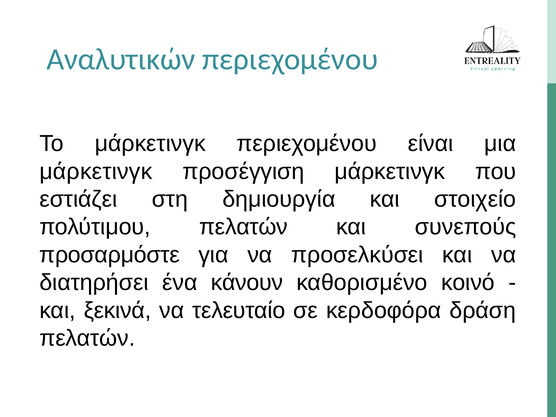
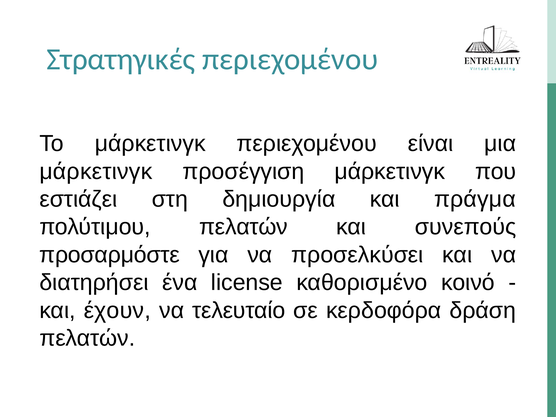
Αναλυτικών: Αναλυτικών -> Στρατηγικές (121, 59)
στοιχείο: στοιχείο -> πράγμα (475, 199)
κάνουν: κάνουν -> license (247, 283)
ξεκινά: ξεκινά -> έχουν (117, 310)
